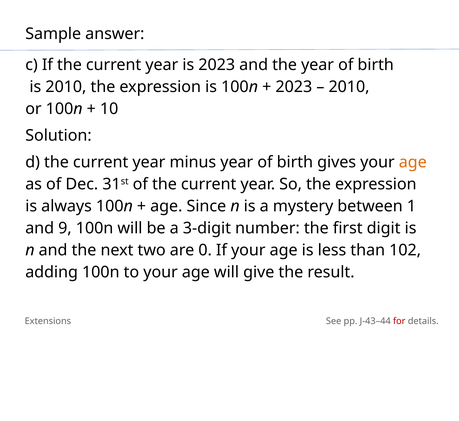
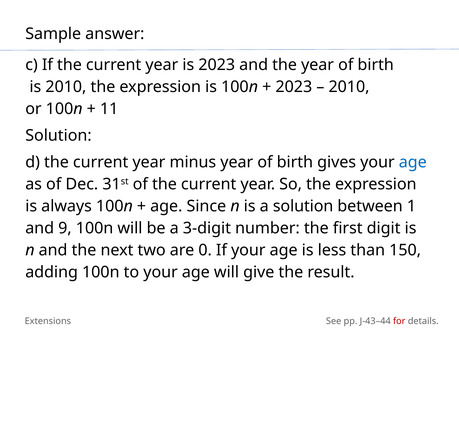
10: 10 -> 11 (109, 109)
age colour: orange -> blue (413, 162)
a mystery: mystery -> solution (303, 206)
102: 102 -> 150 (405, 250)
